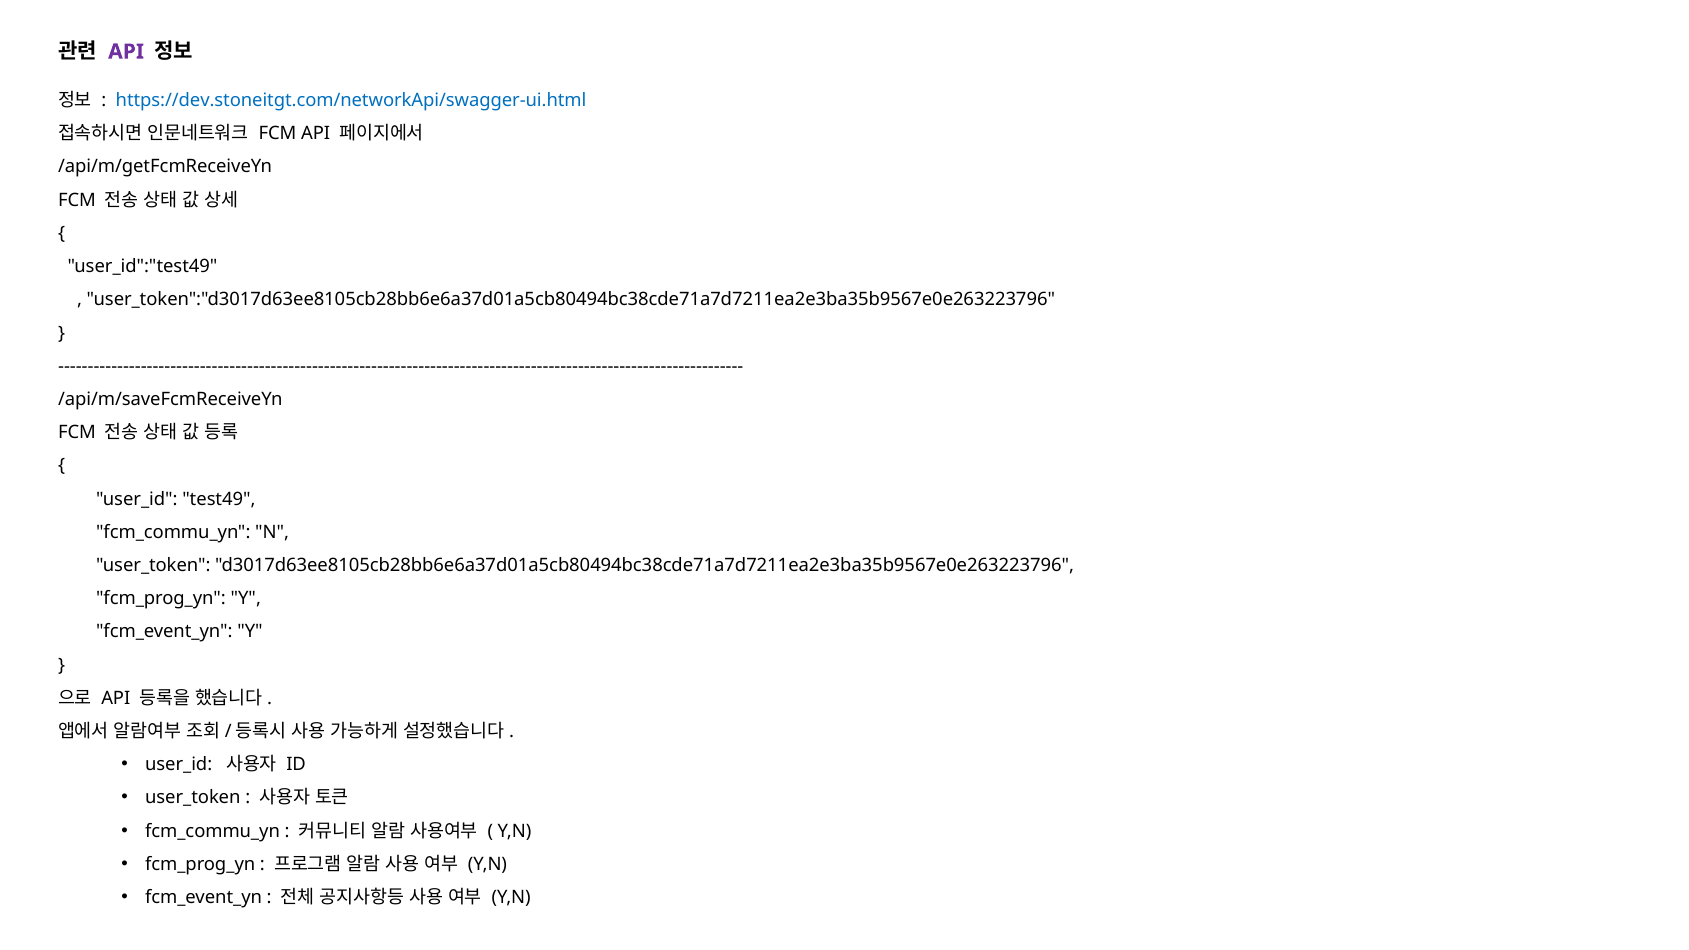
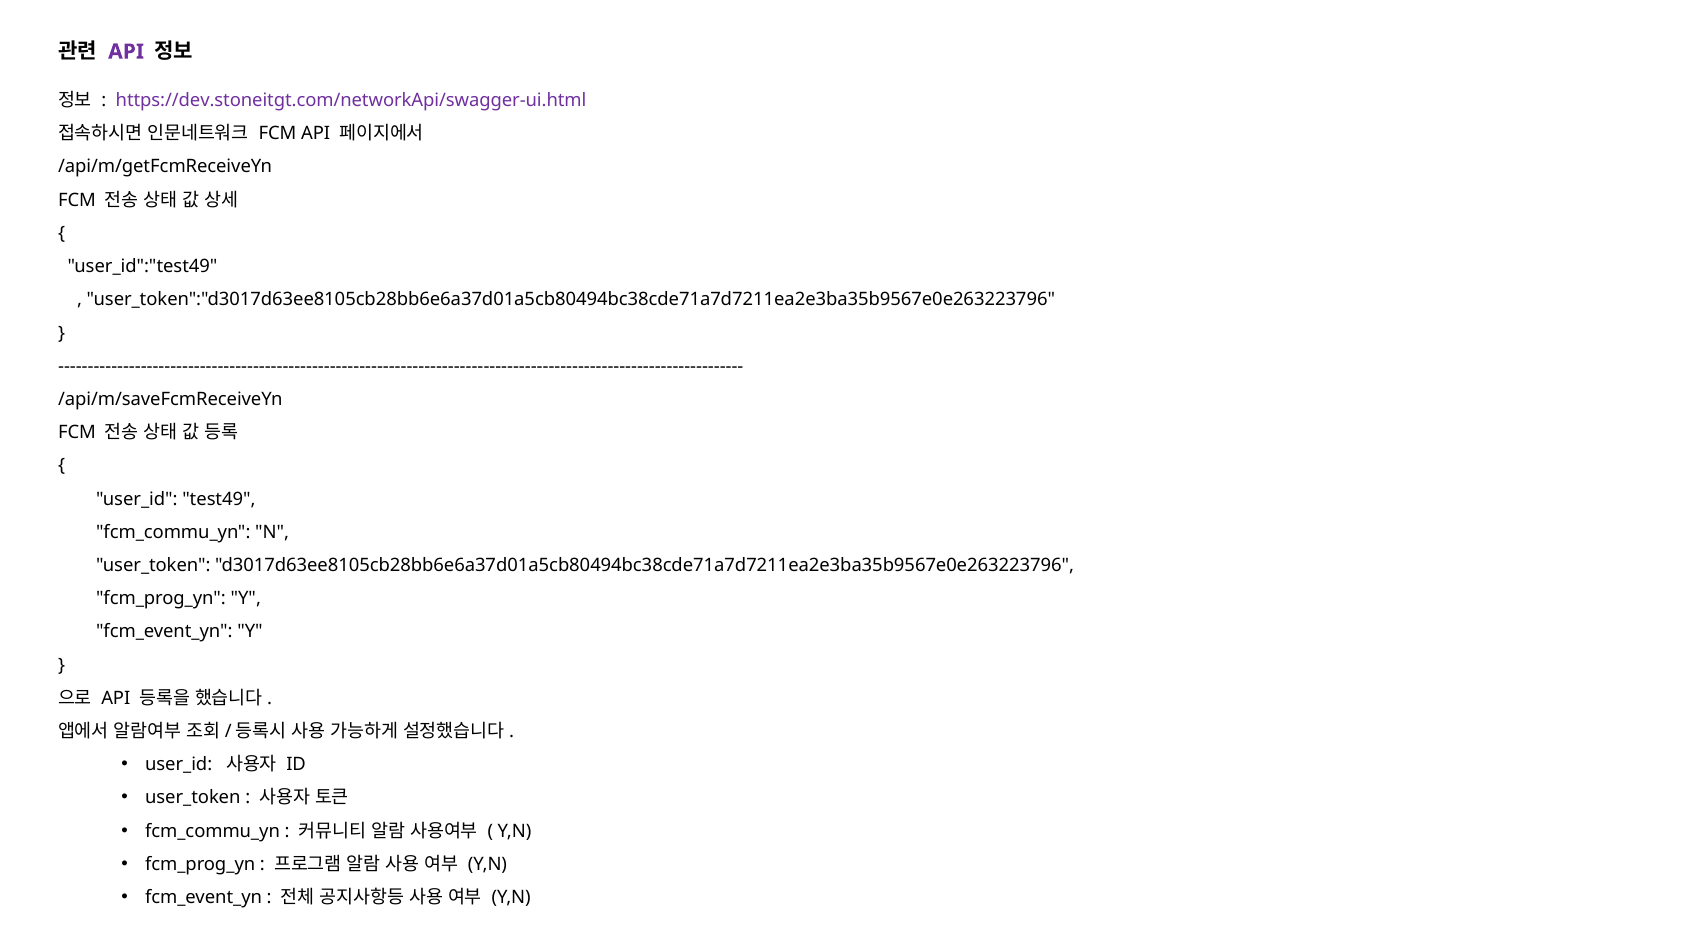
https://dev.stoneitgt.com/networkApi/swagger-ui.html colour: blue -> purple (351, 100)
